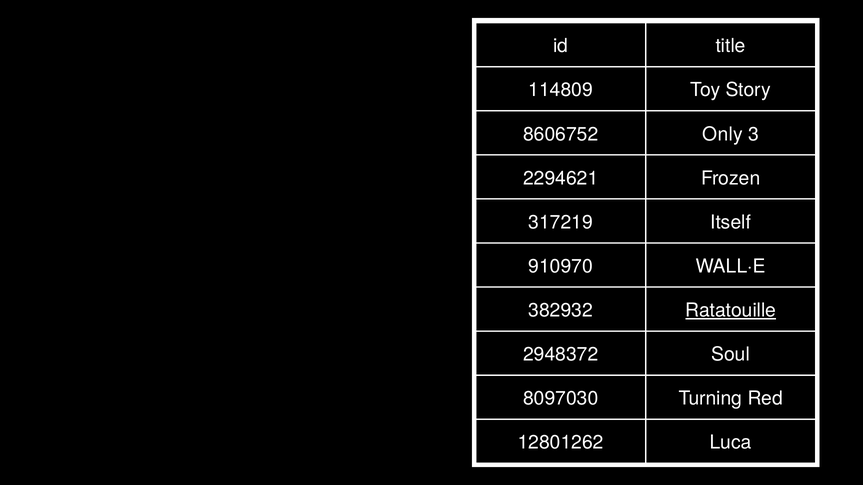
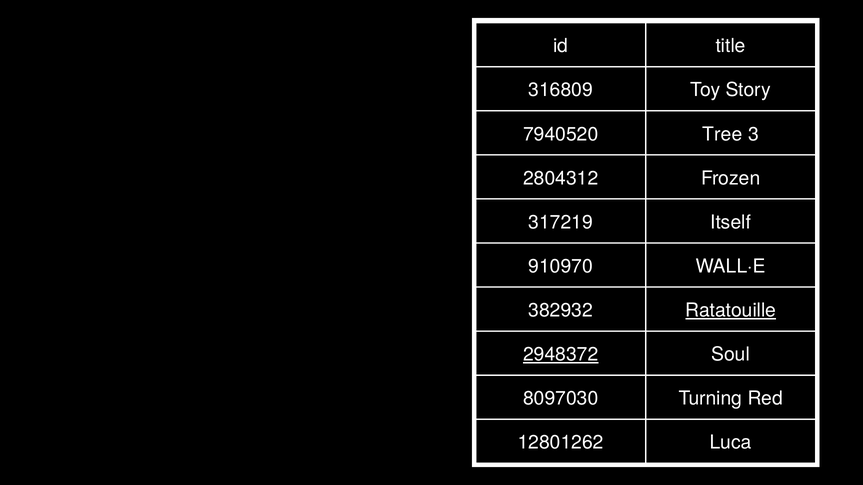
114809: 114809 -> 316809 (561, 90)
8606752: 8606752 -> 7940520 (561, 134)
Only: Only -> Tree (723, 134)
2294621: 2294621 -> 2804312 (561, 178)
2948372 underline: none -> present (561, 355)
